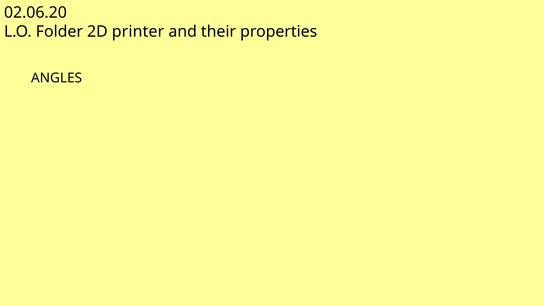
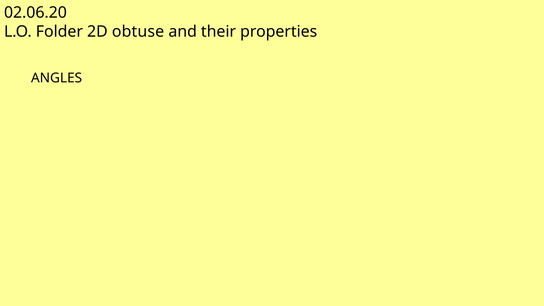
printer: printer -> obtuse (138, 32)
